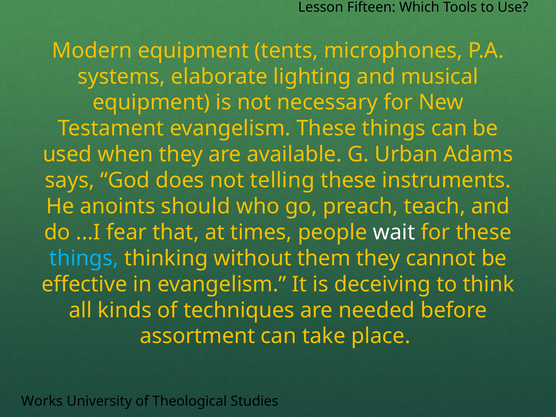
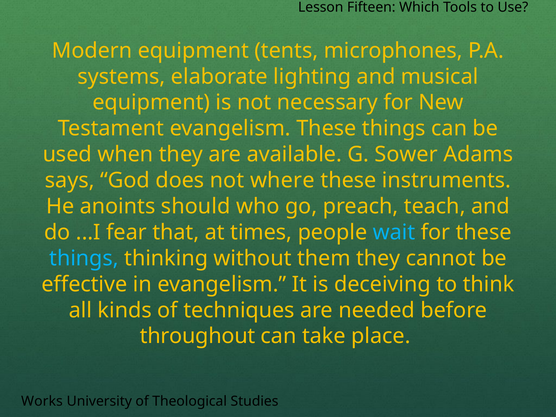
Urban: Urban -> Sower (406, 154)
telling: telling -> where (282, 180)
wait colour: white -> light blue (394, 232)
assortment: assortment -> throughout (198, 336)
